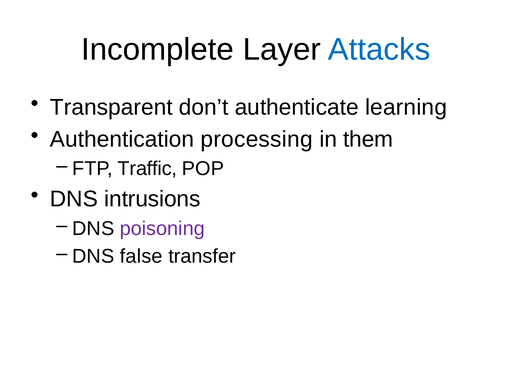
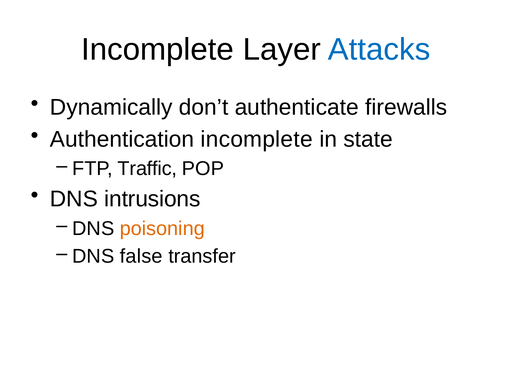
Transparent: Transparent -> Dynamically (111, 107)
learning: learning -> firewalls (406, 107)
Authentication processing: processing -> incomplete (257, 139)
them: them -> state (368, 139)
poisoning colour: purple -> orange (162, 228)
